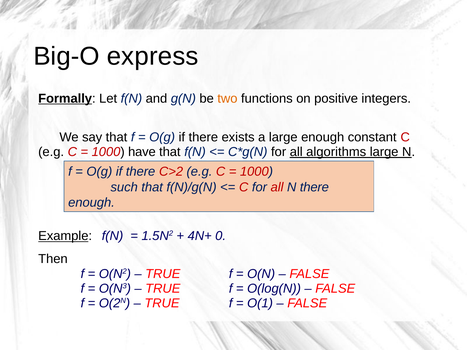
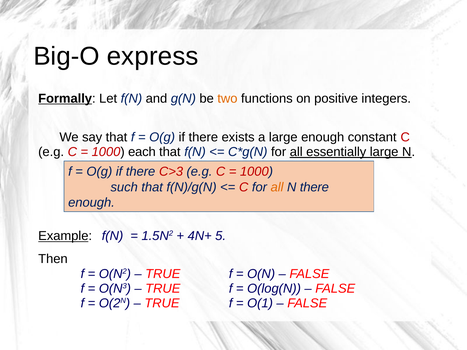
have: have -> each (142, 152)
algorithms: algorithms -> essentially (336, 152)
C>2: C>2 -> C>3 (171, 172)
all colour: red -> orange (277, 187)
0: 0 -> 5 (221, 236)
